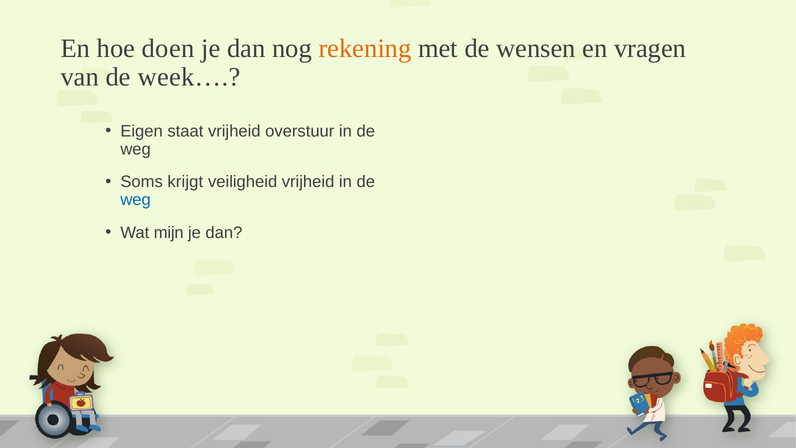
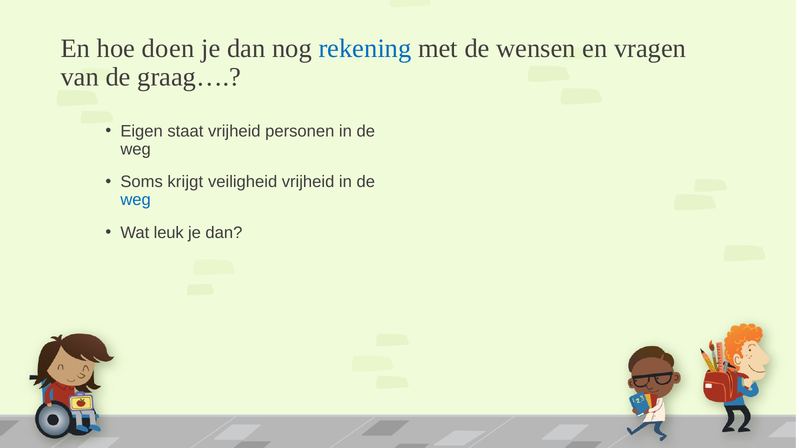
rekening colour: orange -> blue (365, 48)
week…: week… -> graag… (189, 77)
overstuur: overstuur -> personen (300, 131)
mijn: mijn -> leuk (169, 233)
